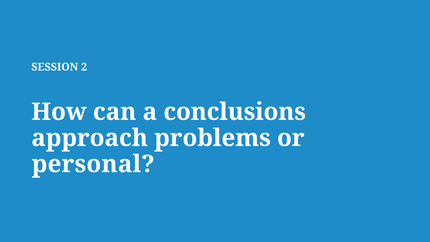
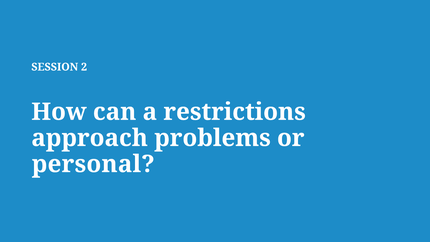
conclusions: conclusions -> restrictions (235, 112)
